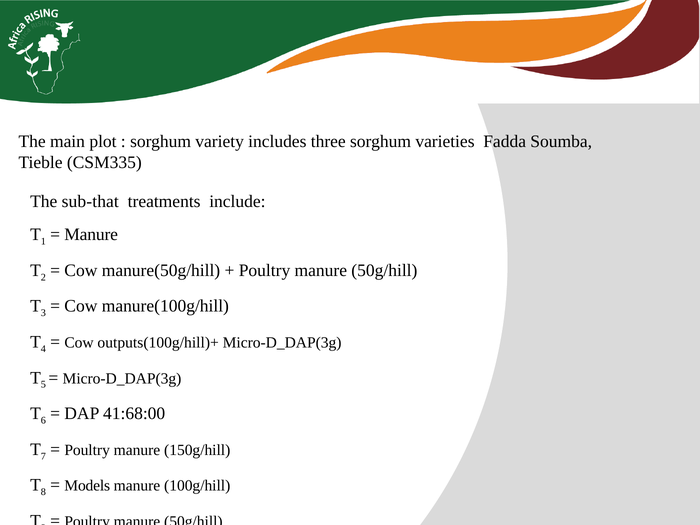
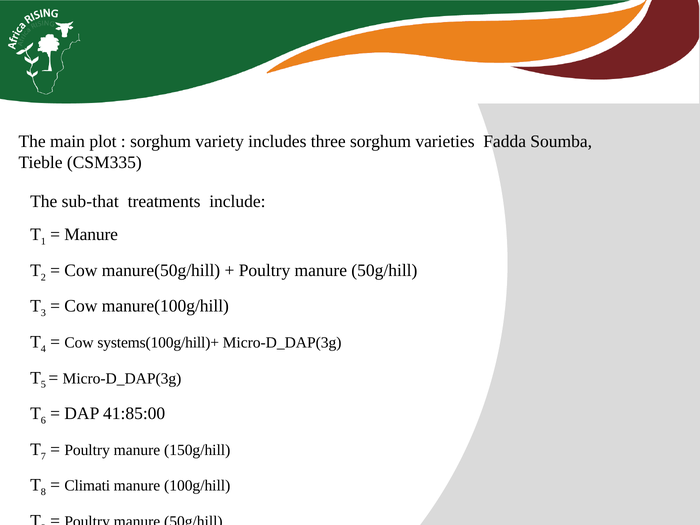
outputs(100g/hill)+: outputs(100g/hill)+ -> systems(100g/hill)+ (158, 343)
41:68:00: 41:68:00 -> 41:85:00 (134, 414)
Models: Models -> Climati (87, 486)
